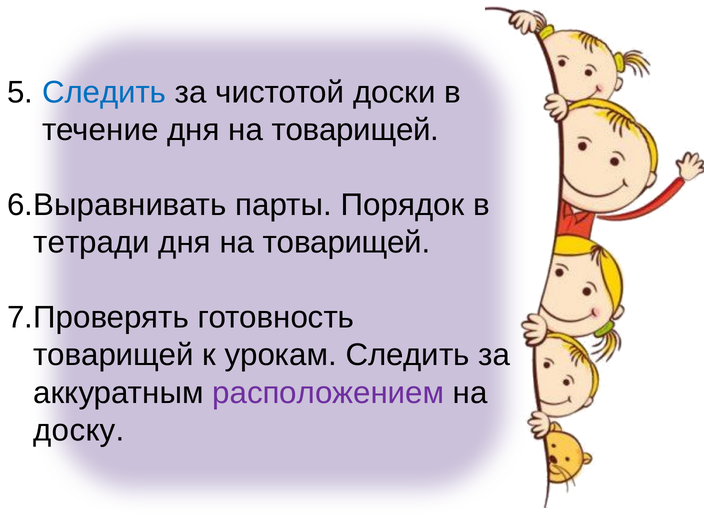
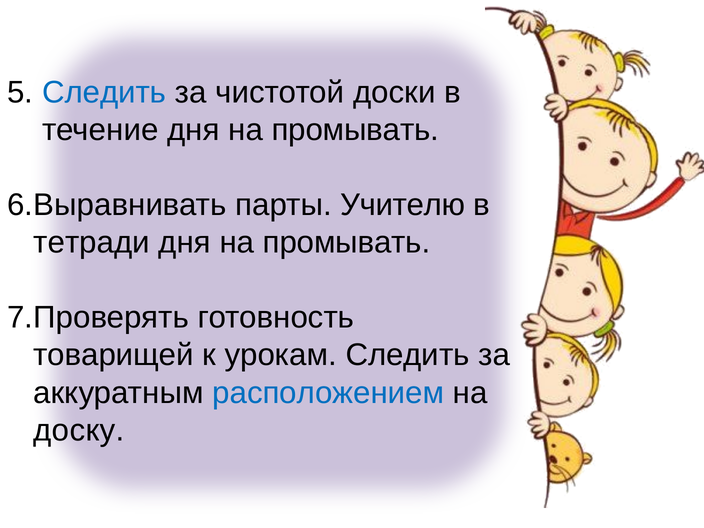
течение дня на товарищей: товарищей -> промывать (355, 130)
Порядок: Порядок -> Учителю (403, 205)
товарищей: товарищей -> промывать (347, 243)
расположением colour: purple -> blue (328, 393)
